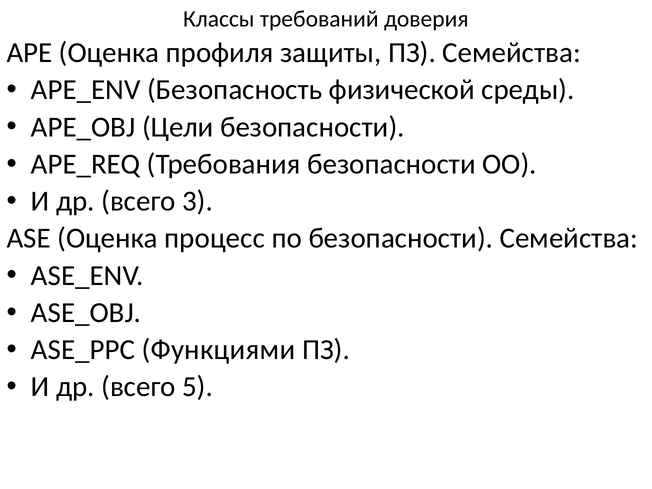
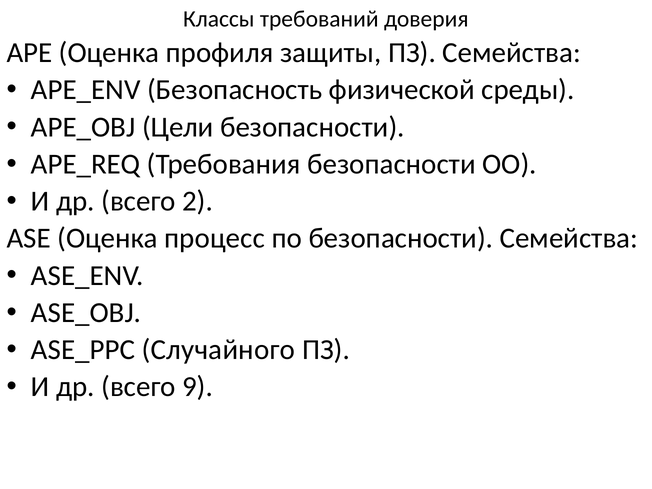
3: 3 -> 2 (198, 201)
Функциями: Функциями -> Случайного (218, 350)
5: 5 -> 9 (198, 387)
